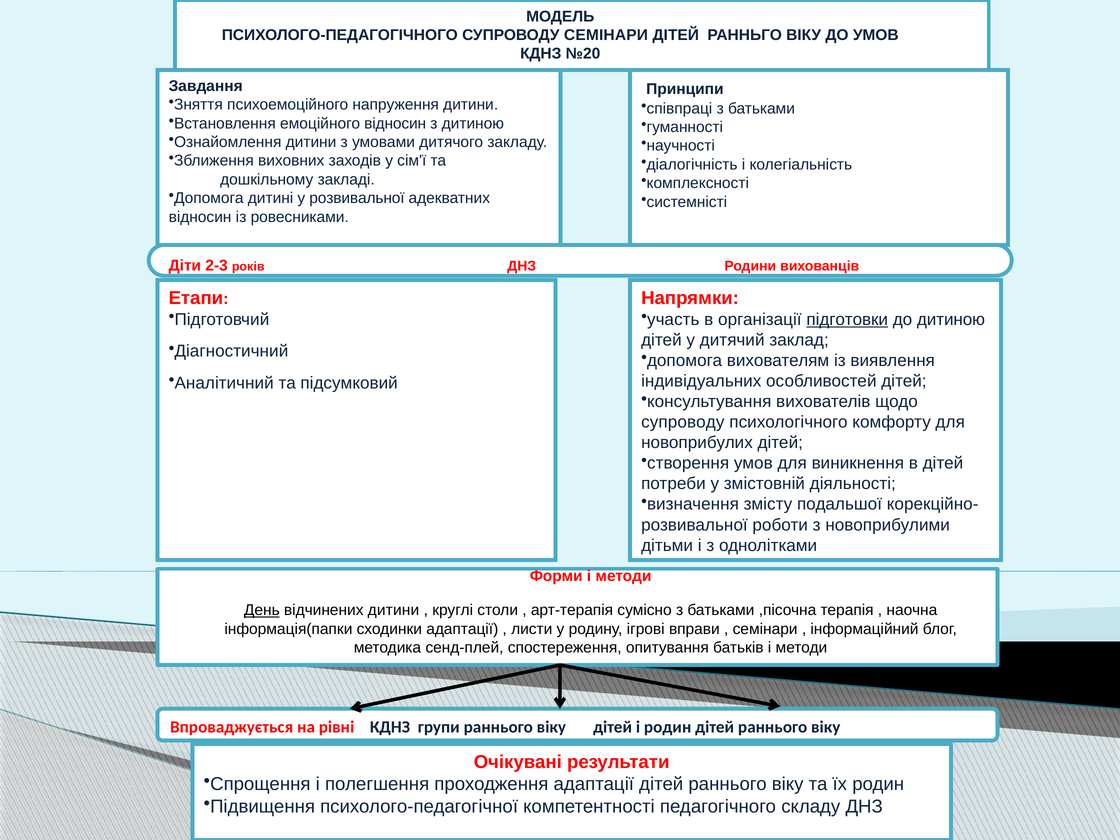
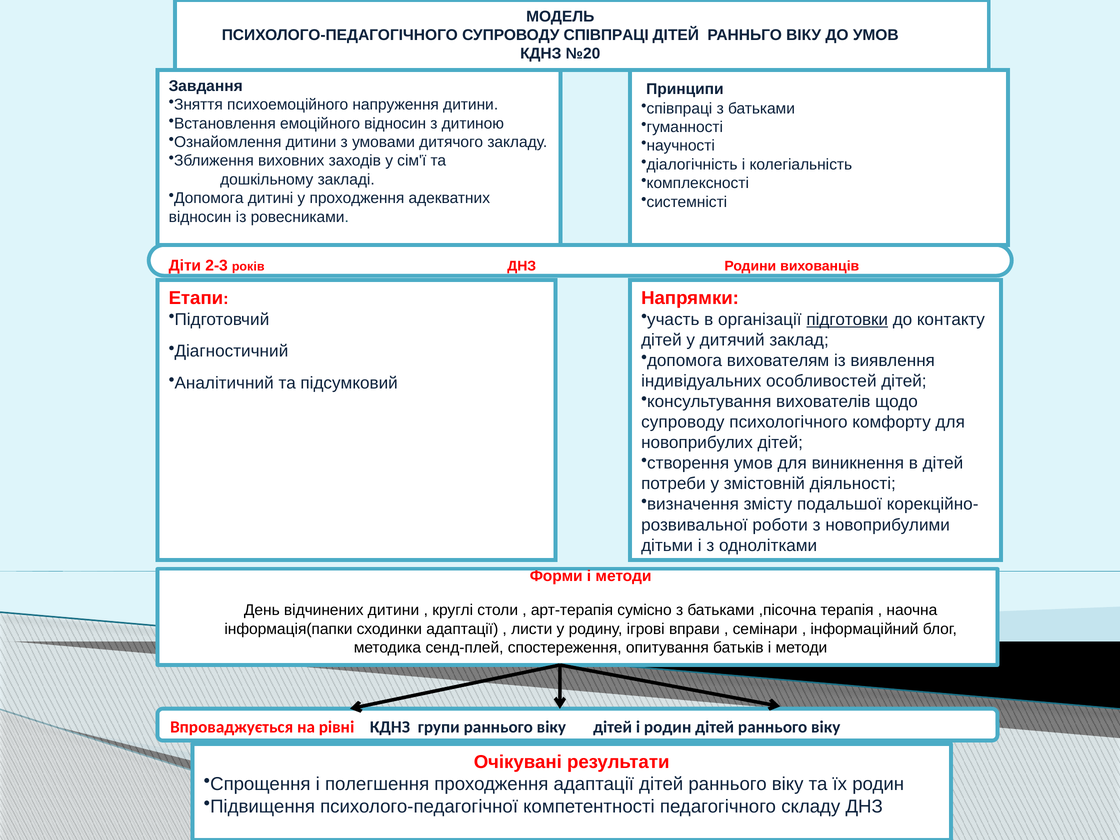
СУПРОВОДУ СЕМІНАРИ: СЕМІНАРИ -> СПІВПРАЦІ (606, 35)
у розвивальної: розвивальної -> проходження (357, 198)
до дитиною: дитиною -> контакту (951, 319)
День underline: present -> none (262, 610)
